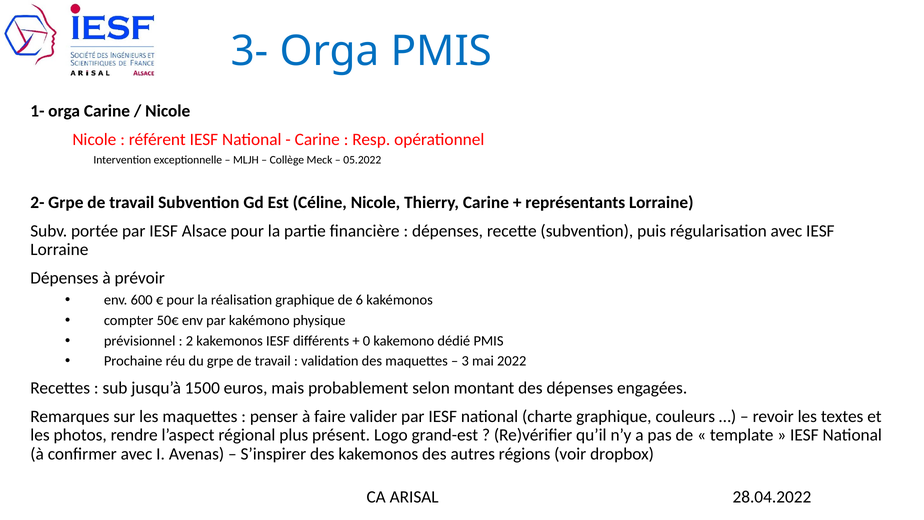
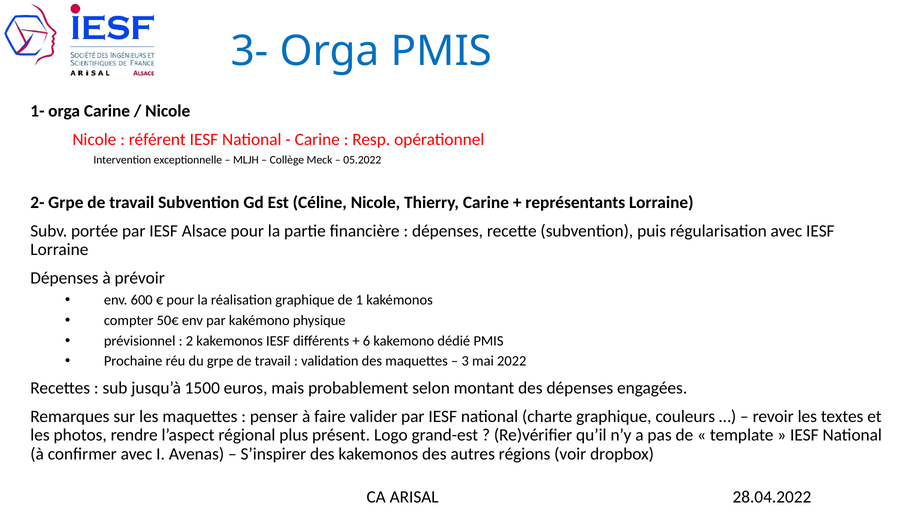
6: 6 -> 1 (359, 300)
0: 0 -> 6 (366, 341)
